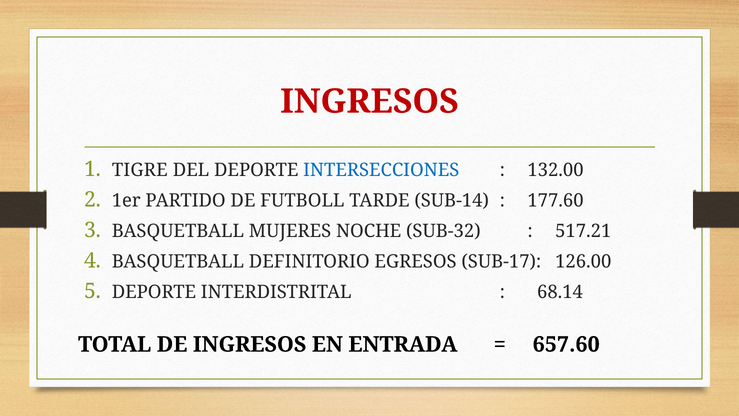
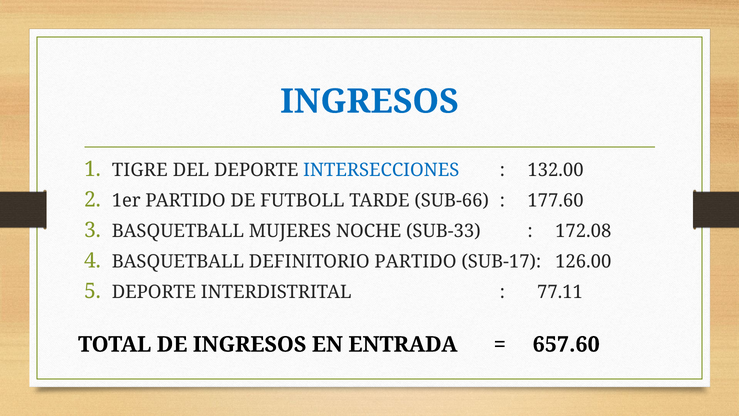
INGRESOS colour: red -> blue (369, 101)
SUB-14: SUB-14 -> SUB-66 (452, 201)
SUB-32: SUB-32 -> SUB-33 (443, 231)
517.21: 517.21 -> 172.08 (583, 231)
DEFINITORIO EGRESOS: EGRESOS -> PARTIDO (416, 262)
68.14: 68.14 -> 77.11 (560, 292)
